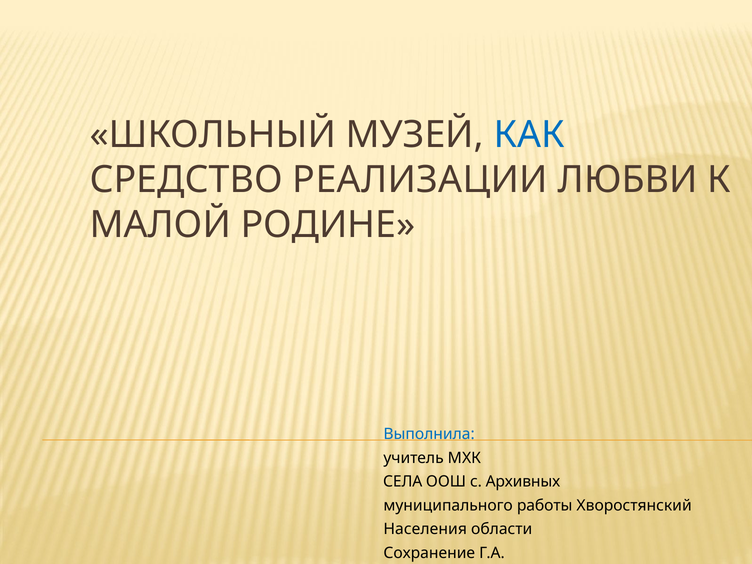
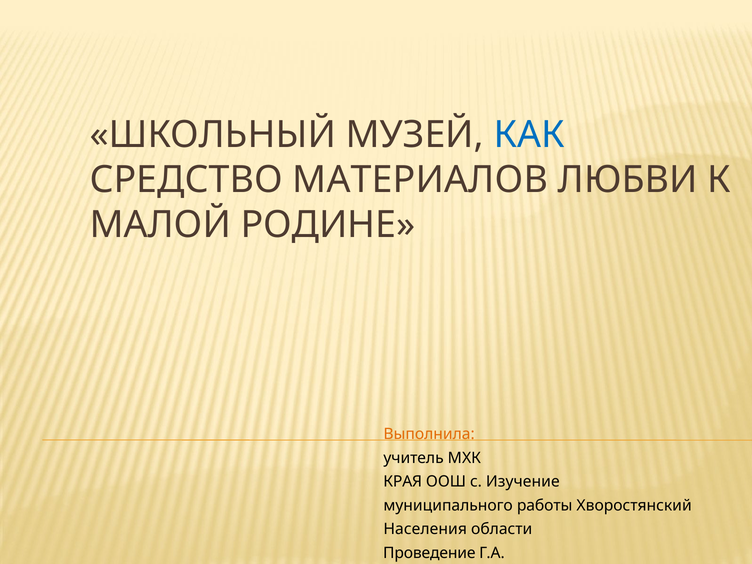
РЕАЛИЗАЦИИ: РЕАЛИЗАЦИИ -> МАТЕРИАЛОВ (420, 180)
Выполнила colour: blue -> orange (429, 434)
СЕЛА: СЕЛА -> КРАЯ (403, 482)
Архивных: Архивных -> Изучение (523, 482)
Сохранение: Сохранение -> Проведение (429, 553)
